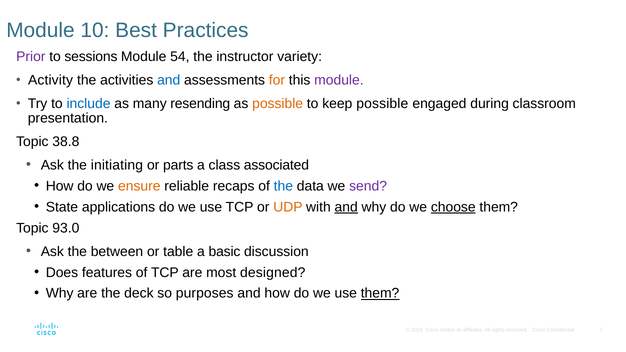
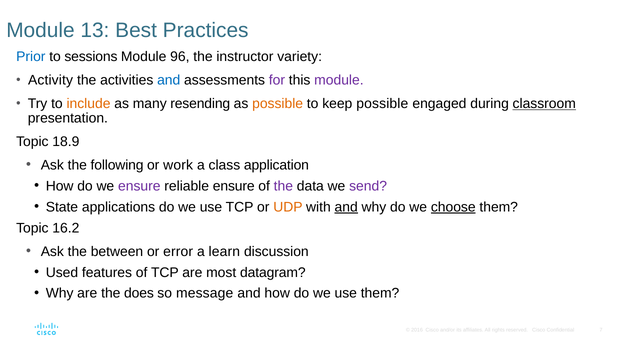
10: 10 -> 13 (95, 30)
Prior colour: purple -> blue (31, 57)
54: 54 -> 96 (180, 57)
for colour: orange -> purple (277, 80)
include colour: blue -> orange (88, 104)
classroom underline: none -> present (544, 104)
38.8: 38.8 -> 18.9 (66, 142)
initiating: initiating -> following (117, 165)
parts: parts -> work (178, 165)
associated: associated -> application (276, 165)
ensure colour: orange -> purple (139, 186)
reliable recaps: recaps -> ensure (234, 186)
the colour: blue -> purple (283, 186)
93.0: 93.0 -> 16.2 (66, 228)
table: table -> error (178, 252)
basic: basic -> learn (224, 252)
Does: Does -> Used (62, 273)
designed: designed -> datagram (273, 273)
deck: deck -> does (139, 293)
purposes: purposes -> message (205, 293)
them underline: present -> none (380, 293)
